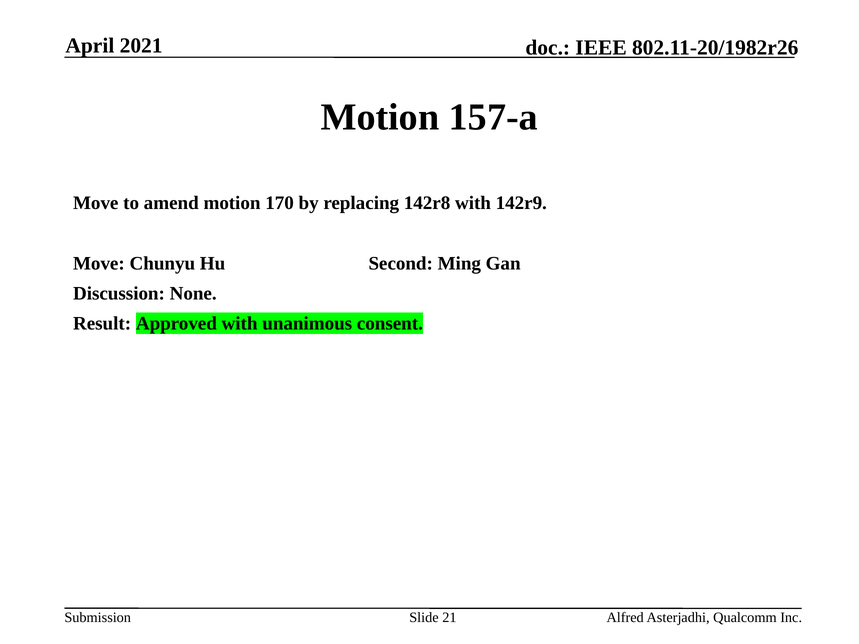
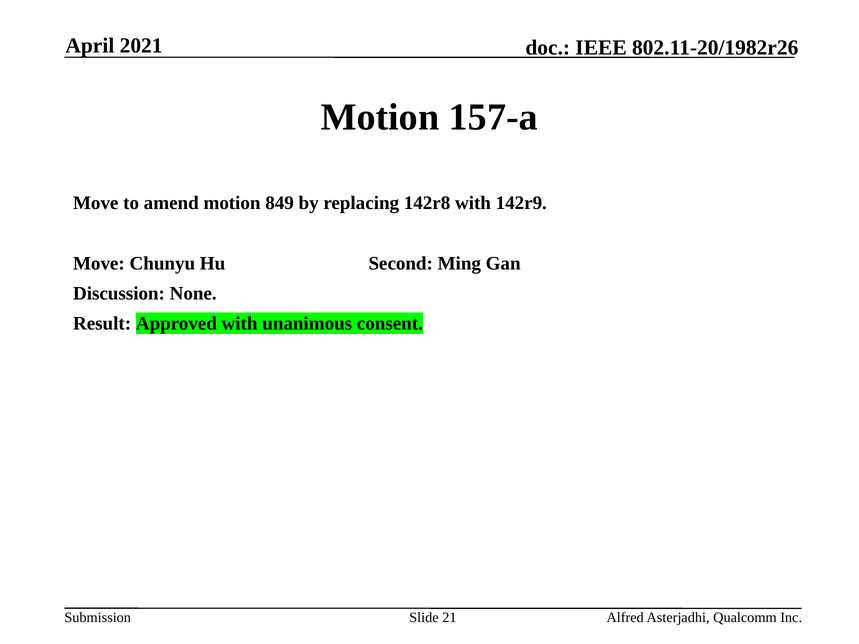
170: 170 -> 849 (280, 203)
